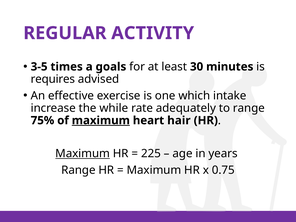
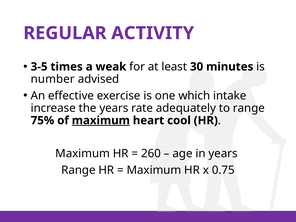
goals: goals -> weak (111, 67)
requires: requires -> number (53, 79)
the while: while -> years (114, 108)
hair: hair -> cool (179, 120)
Maximum underline: present -> none (83, 153)
225: 225 -> 260 (151, 153)
